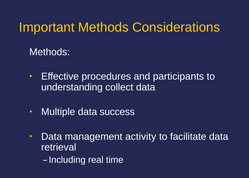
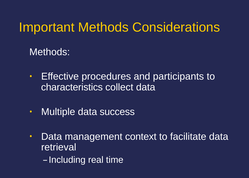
understanding: understanding -> characteristics (72, 87)
activity: activity -> context (141, 136)
